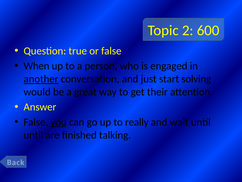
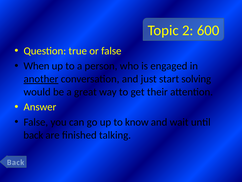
you underline: present -> none (59, 122)
really: really -> know (137, 122)
until: until -> back (33, 135)
